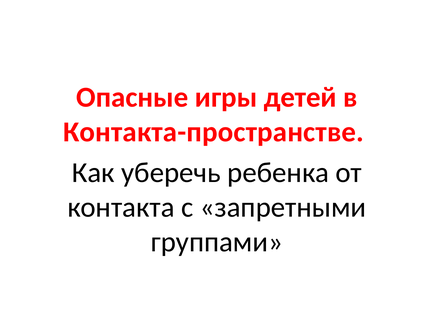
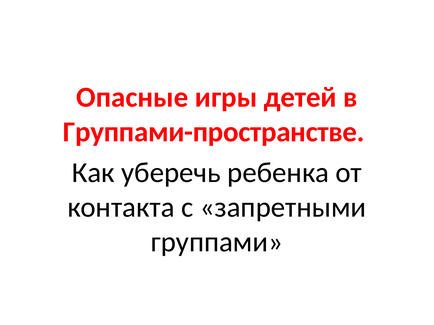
Контакта-пространстве: Контакта-пространстве -> Группами-пространстве (214, 132)
